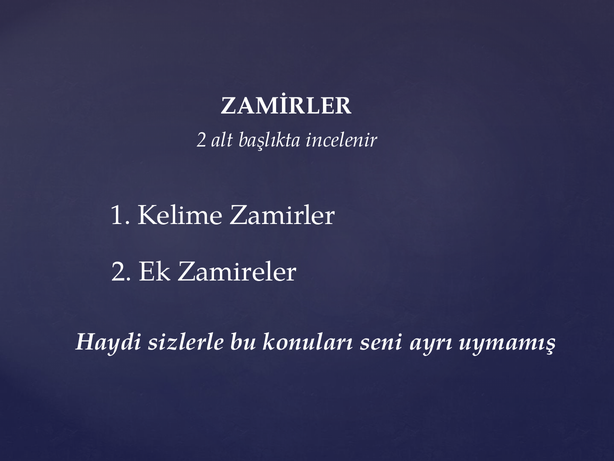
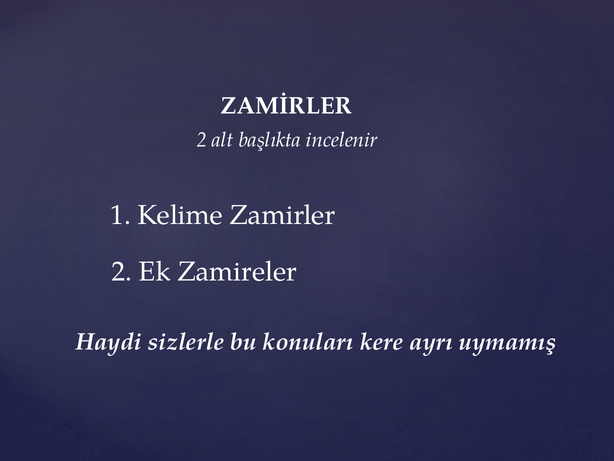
seni: seni -> kere (381, 342)
